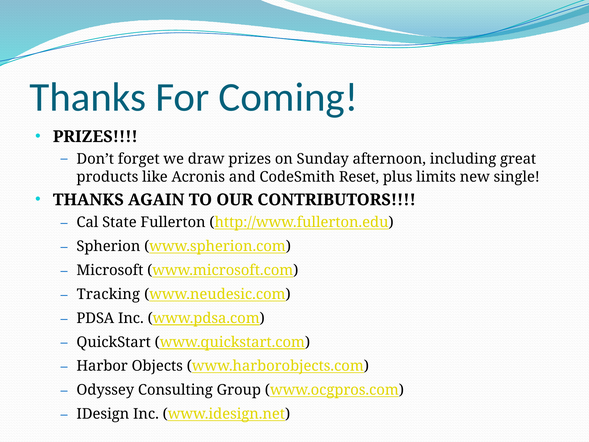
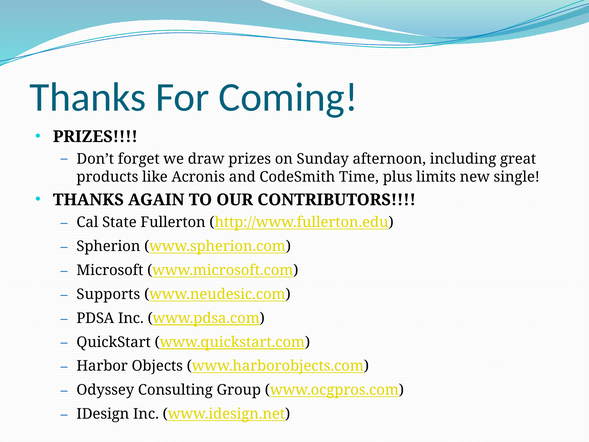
Reset: Reset -> Time (359, 177)
Tracking: Tracking -> Supports (108, 294)
